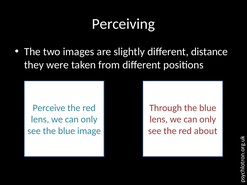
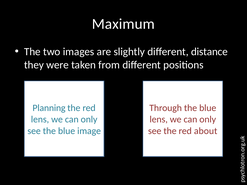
Perceiving: Perceiving -> Maximum (123, 24)
Perceive: Perceive -> Planning (49, 108)
